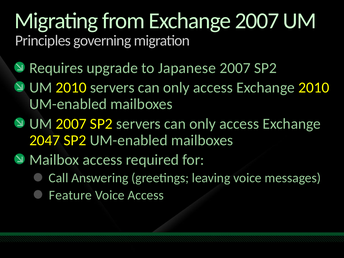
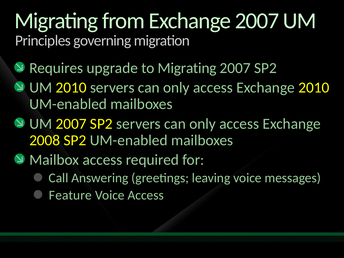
to Japanese: Japanese -> Migrating (187, 68)
2047: 2047 -> 2008 (45, 140)
